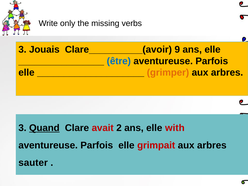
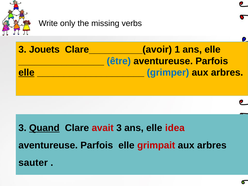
Jouais: Jouais -> Jouets (44, 50)
9: 9 -> 1 (177, 50)
elle underline: none -> present (26, 73)
grimper colour: orange -> blue (168, 73)
avait 2: 2 -> 3 (119, 128)
with: with -> idea (175, 128)
